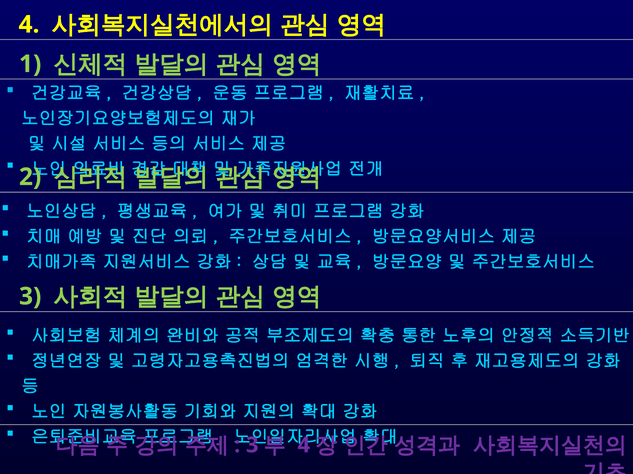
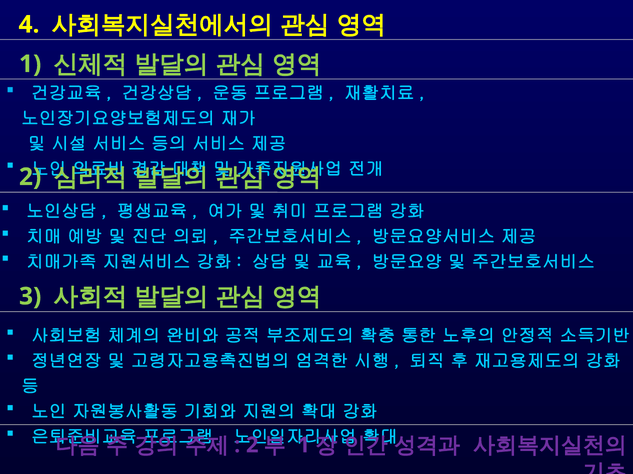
3: 3 -> 2 (252, 446)
4: 4 -> 1 (304, 446)
